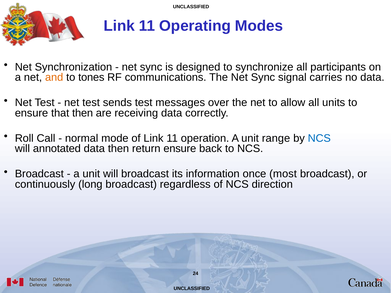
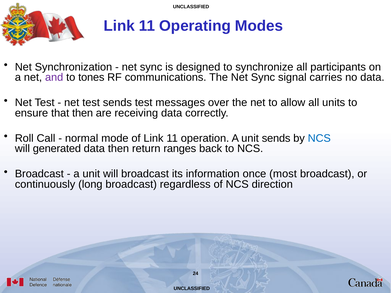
and colour: orange -> purple (54, 77)
unit range: range -> sends (276, 138)
annotated: annotated -> generated (57, 149)
return ensure: ensure -> ranges (180, 149)
